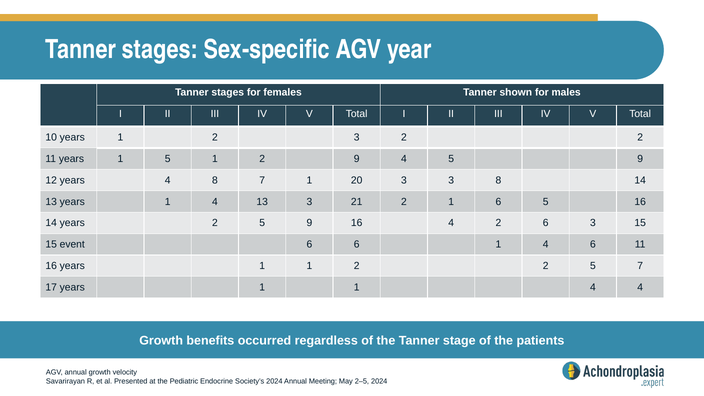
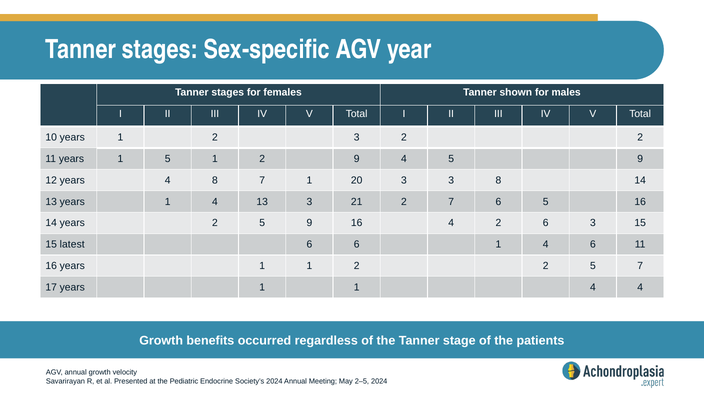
2 1: 1 -> 7 (451, 202)
event: event -> latest (72, 244)
